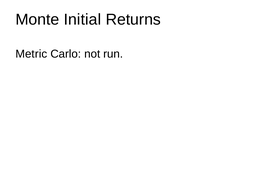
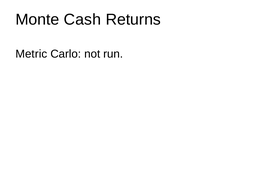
Initial: Initial -> Cash (82, 20)
